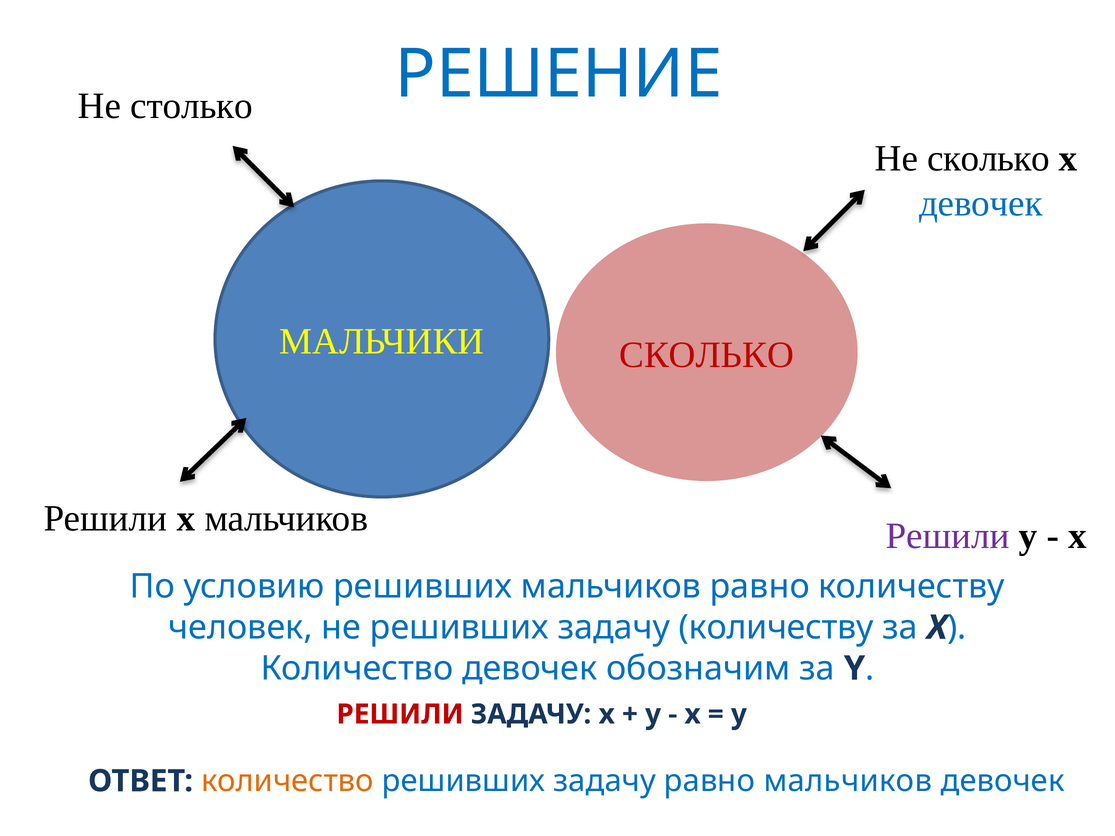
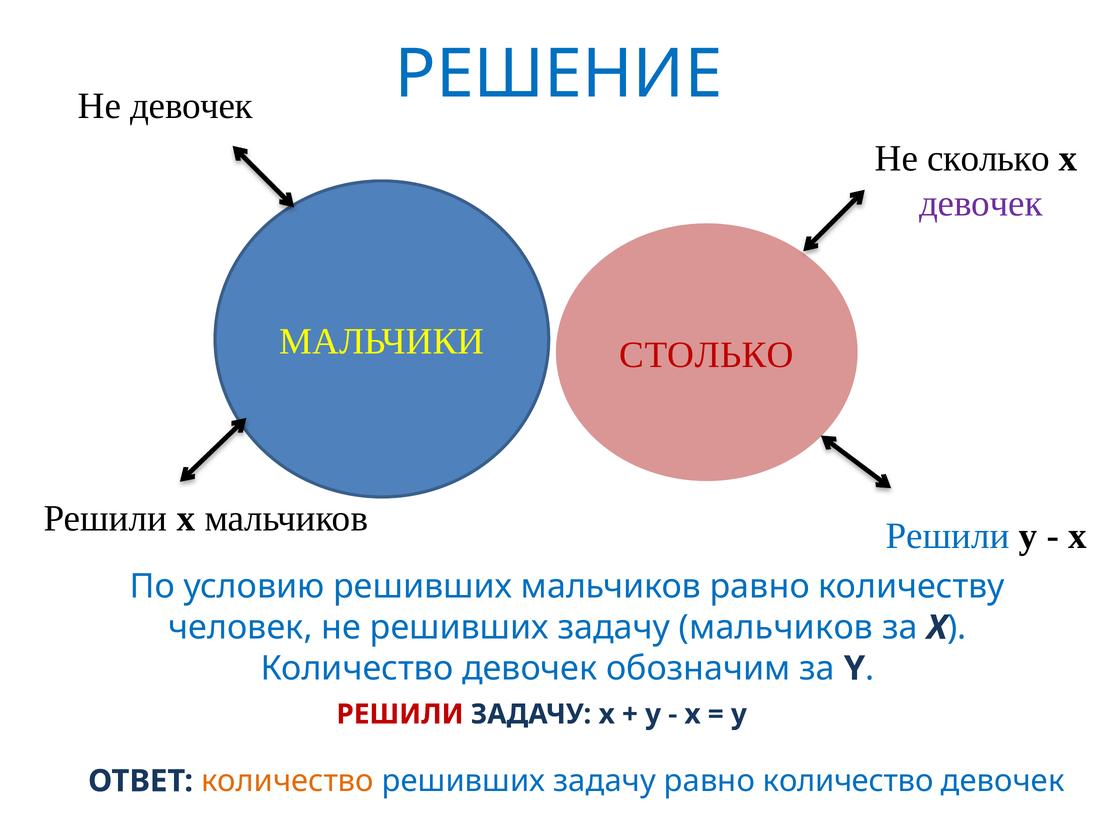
Не столько: столько -> девочек (192, 106)
девочек colour: blue -> purple (981, 203)
МАЛЬЧИКИ СКОЛЬКО: СКОЛЬКО -> СТОЛЬКО (707, 355)
Решили colour: purple -> blue (948, 536)
задачу количеству: количеству -> мальчиков (776, 628)
равно мальчиков: мальчиков -> количество (848, 781)
